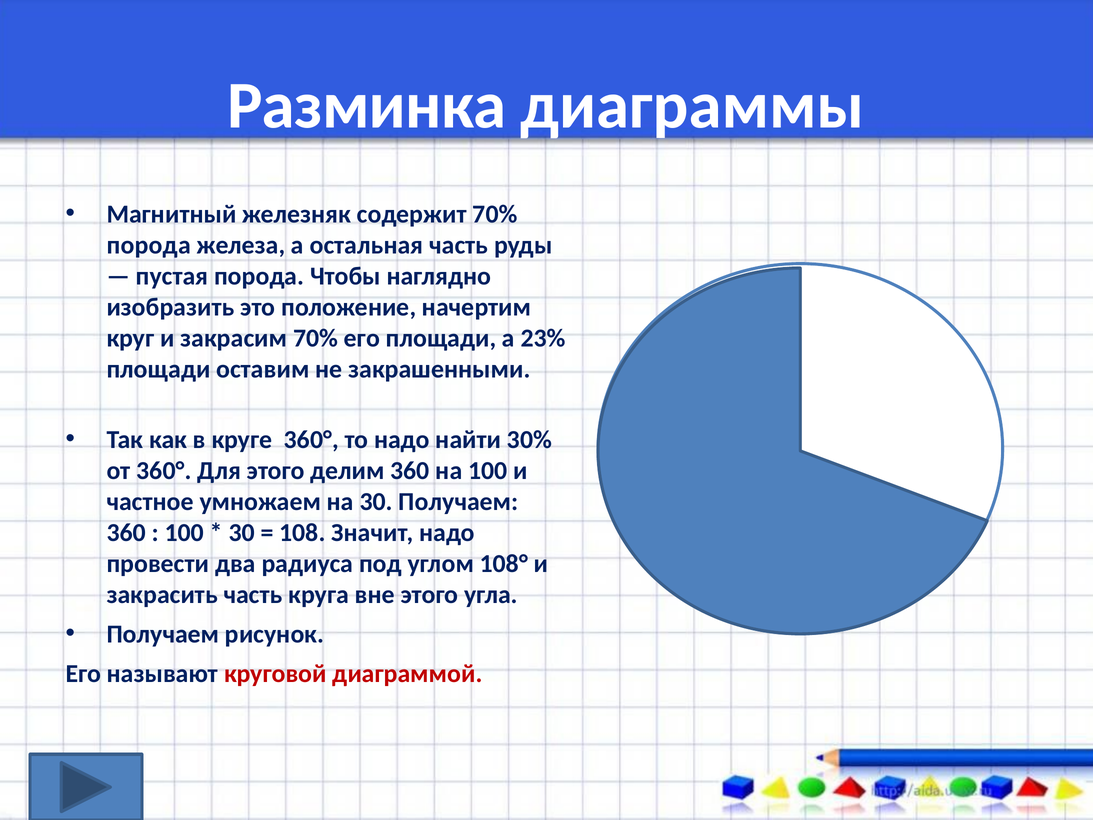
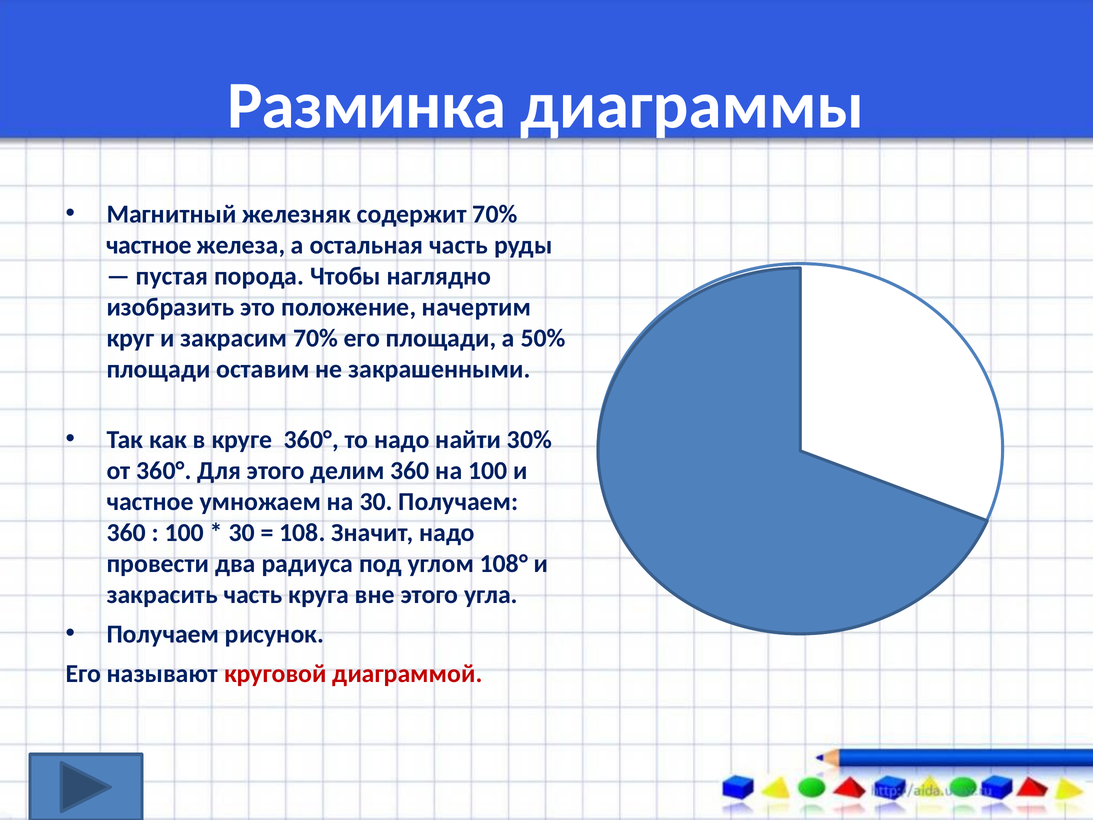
порода: порода -> частное (149, 245)
23%: 23% -> 50% (543, 338)
